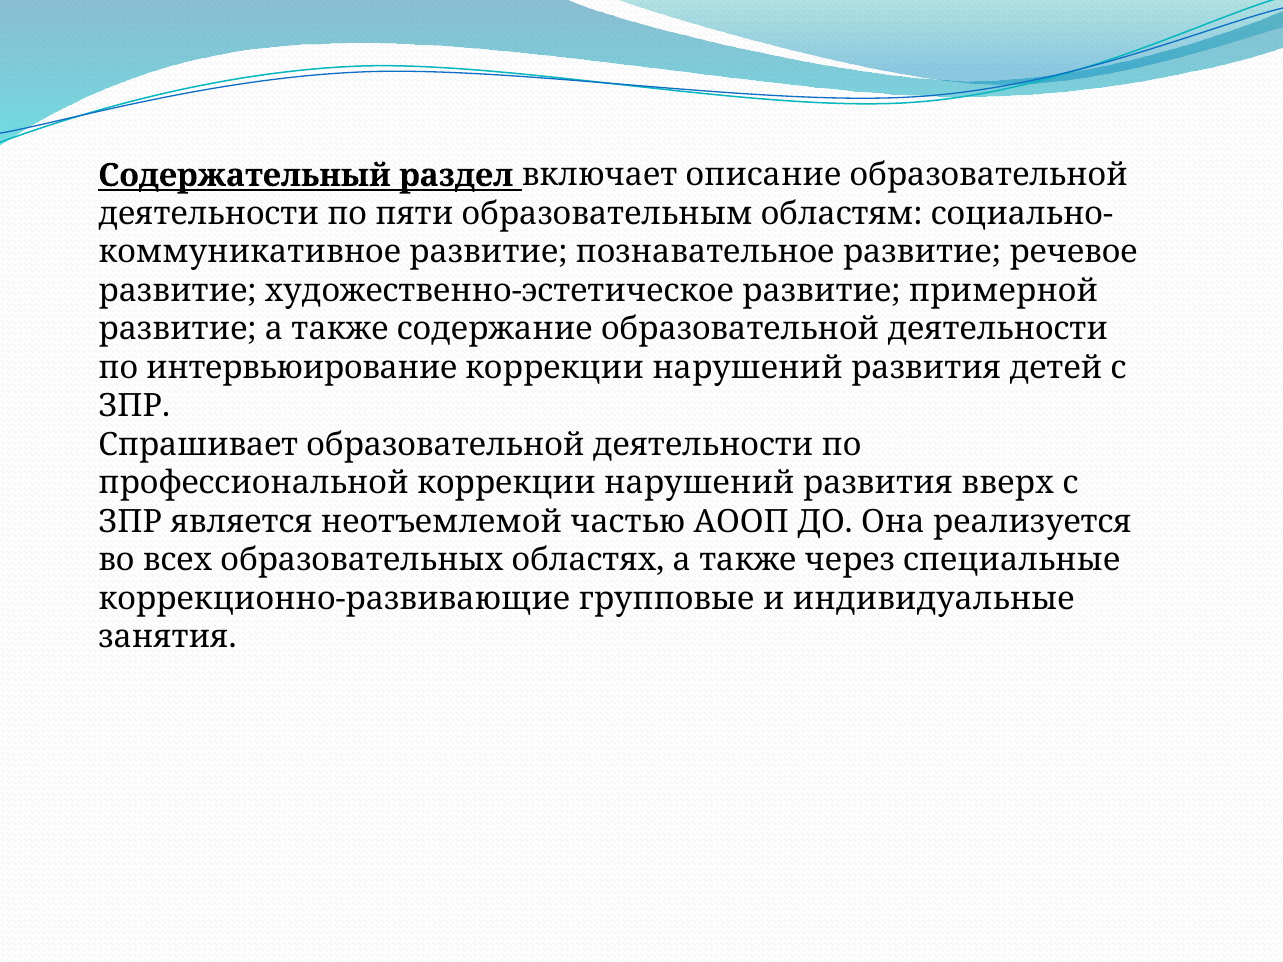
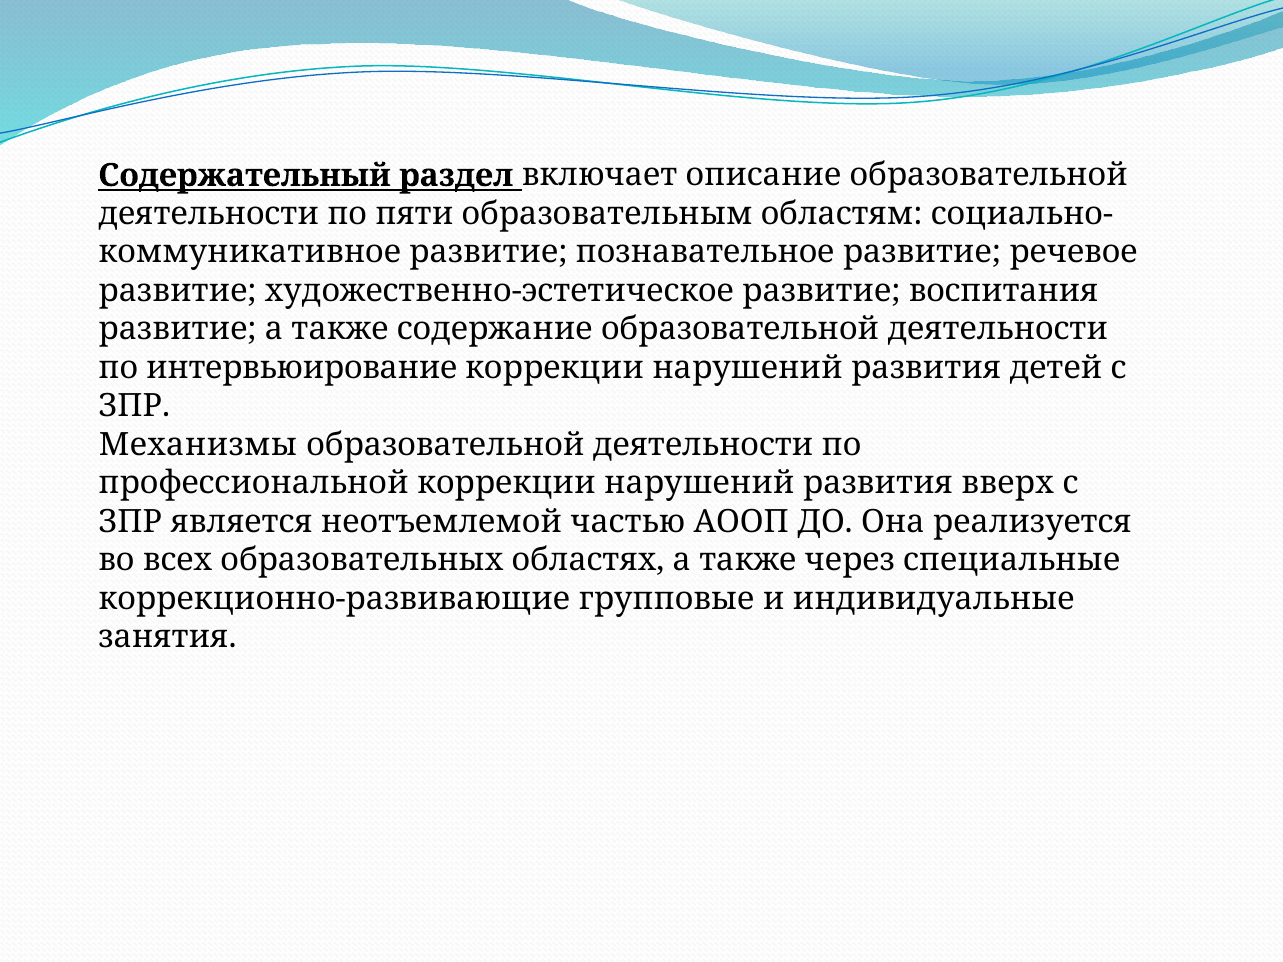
примерной: примерной -> воспитания (1004, 291)
Спрашивает: Спрашивает -> Механизмы (198, 445)
